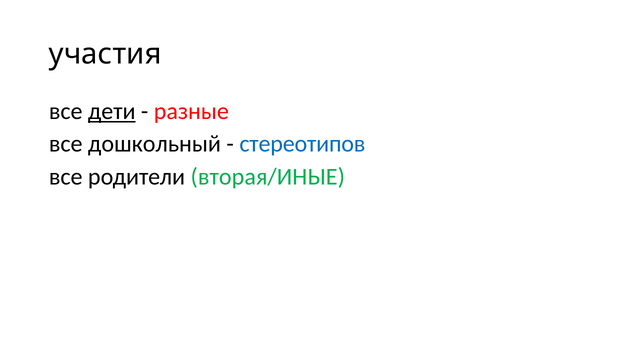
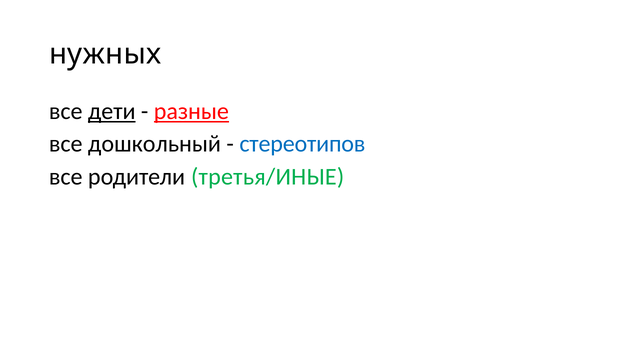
участия: участия -> нужных (105, 54)
разные underline: none -> present (191, 111)
вторая/ИНЫЕ: вторая/ИНЫЕ -> третья/ИНЫЕ (268, 177)
